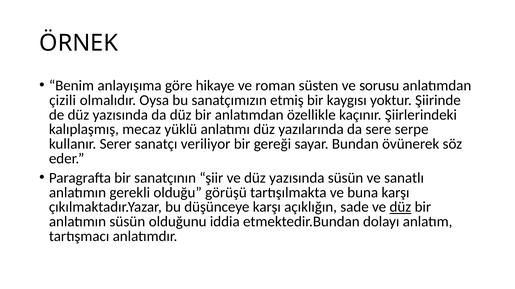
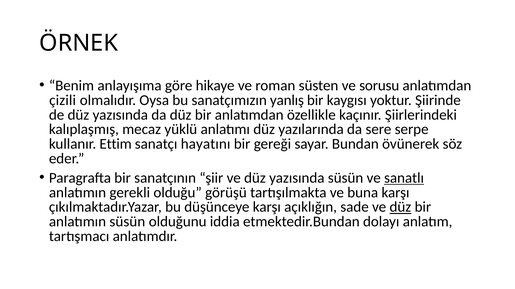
etmiş: etmiş -> yanlış (287, 100)
Serer: Serer -> Ettim (116, 144)
veriliyor: veriliyor -> hayatını (206, 144)
sanatlı underline: none -> present (404, 178)
